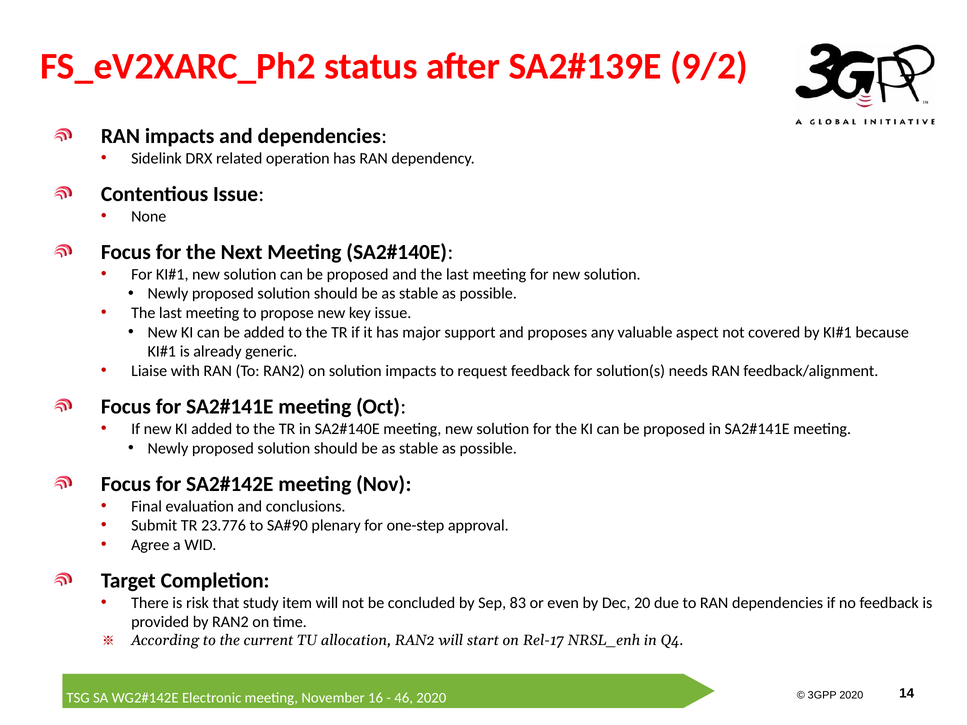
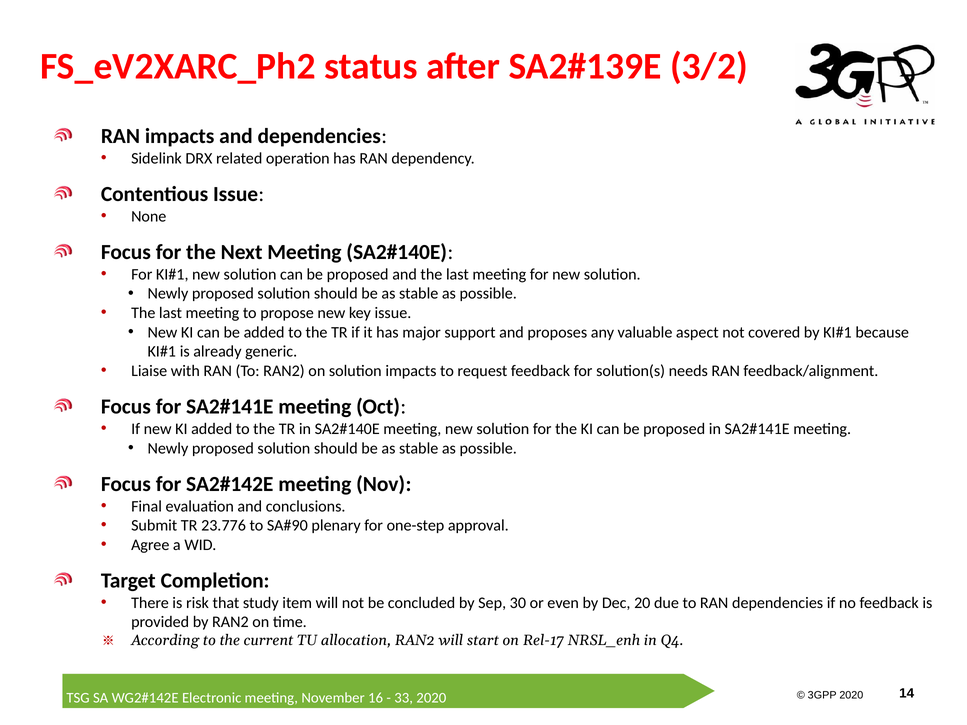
9/2: 9/2 -> 3/2 (709, 66)
83: 83 -> 30 (518, 603)
46: 46 -> 33 (404, 698)
